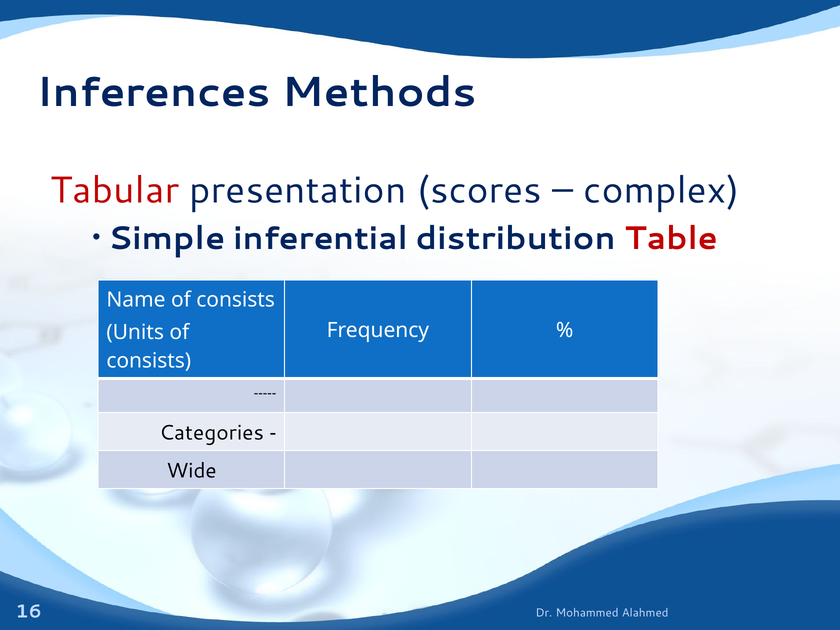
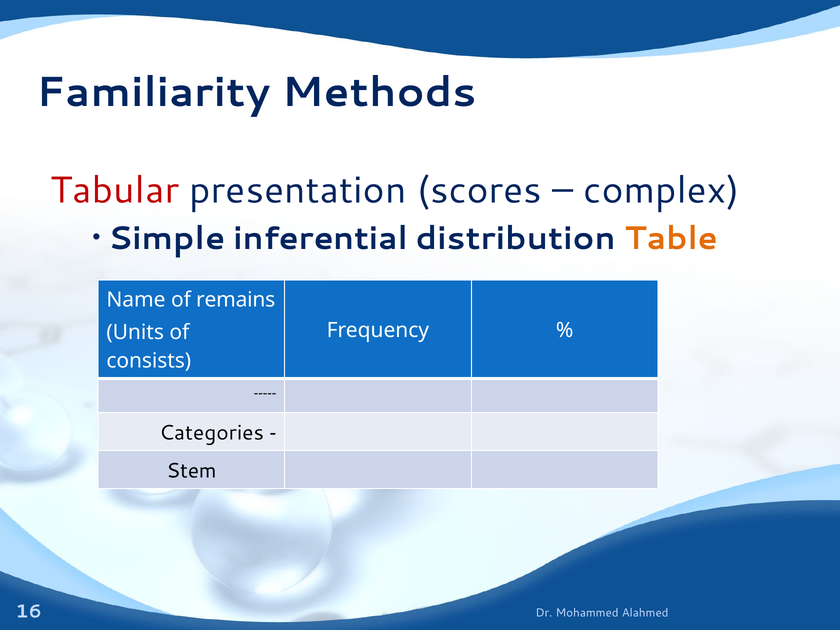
Inferences: Inferences -> Familiarity (153, 93)
Table colour: red -> orange (671, 238)
Name of consists: consists -> remains (236, 300)
Wide: Wide -> Stem (191, 471)
